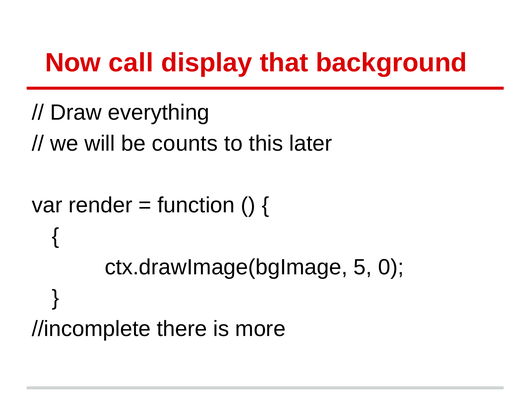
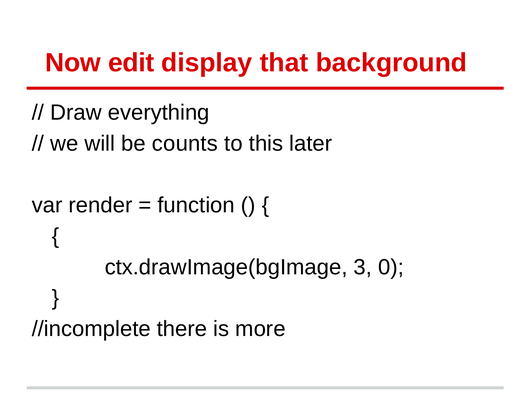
call: call -> edit (131, 63)
5: 5 -> 3 (363, 267)
